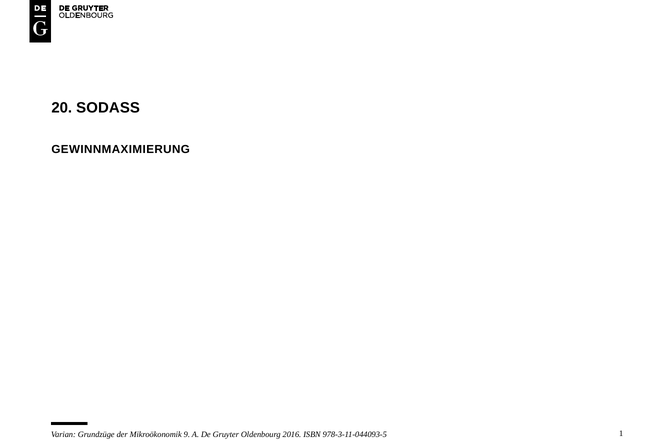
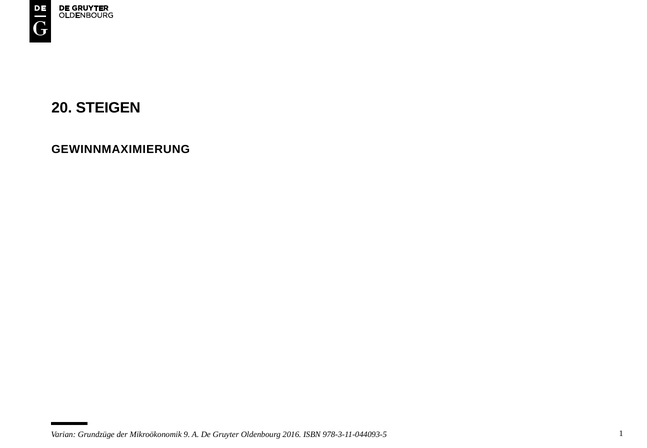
SODASS: SODASS -> STEIGEN (108, 108)
